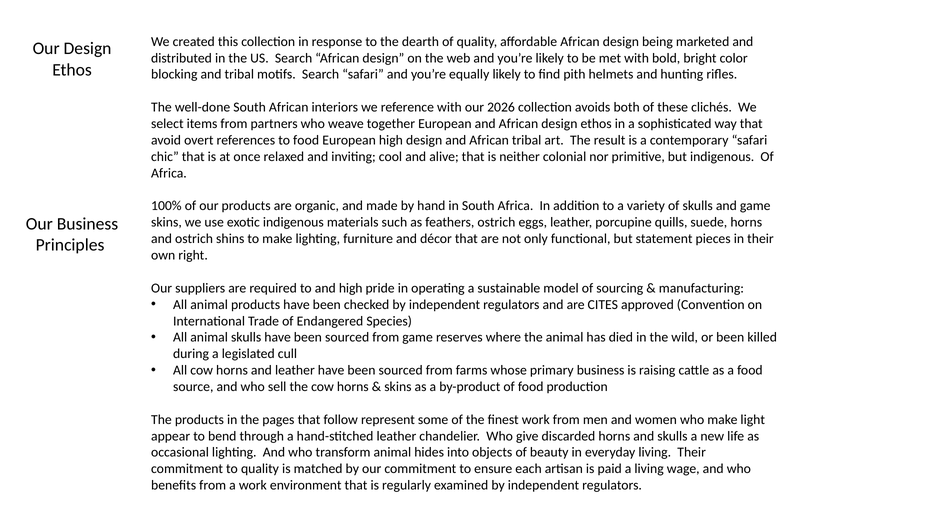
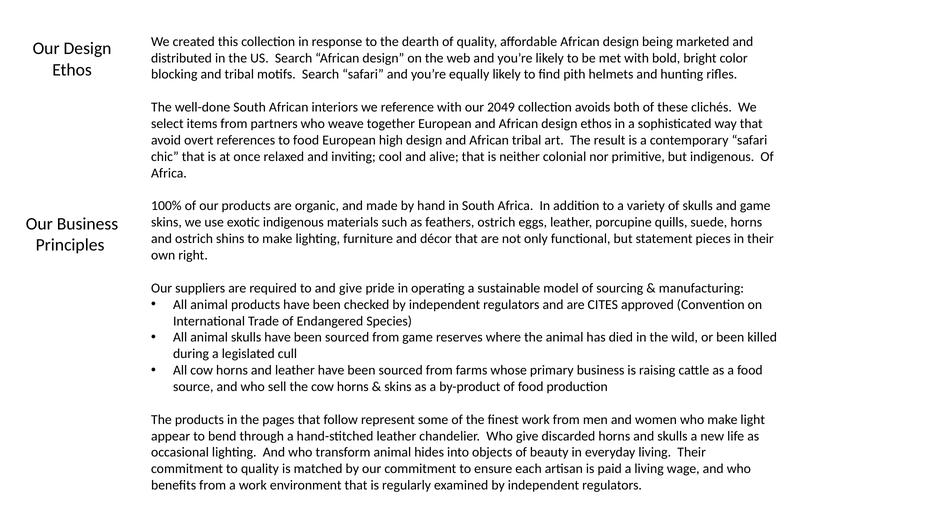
2026: 2026 -> 2049 (501, 107)
and high: high -> give (351, 288)
